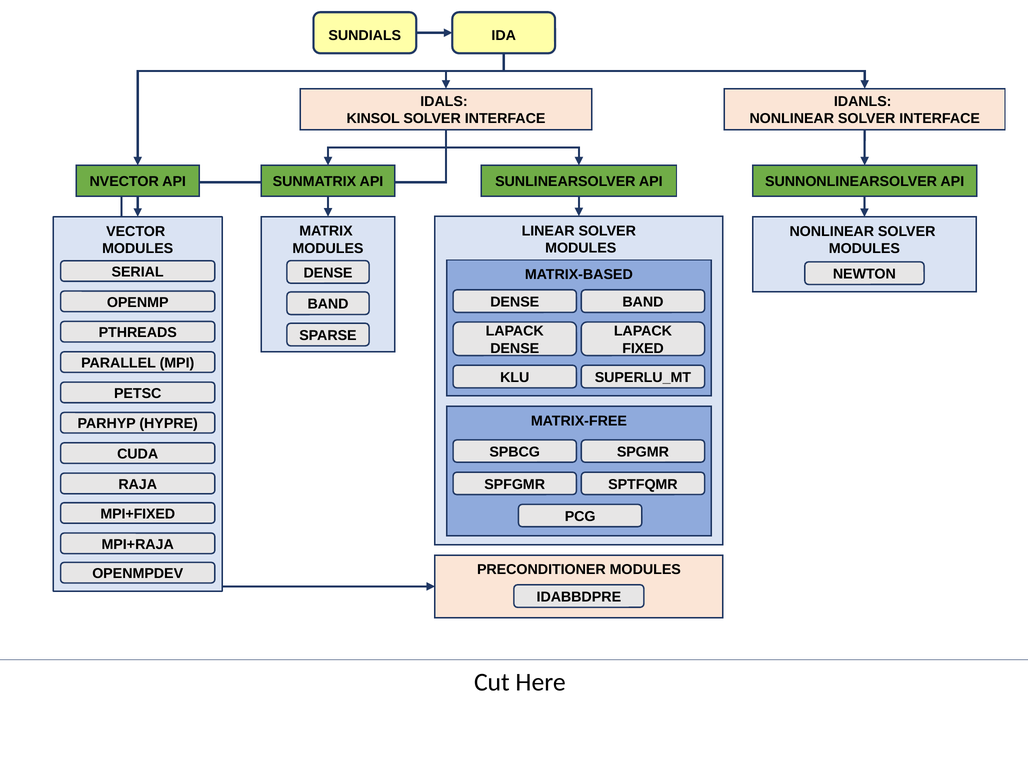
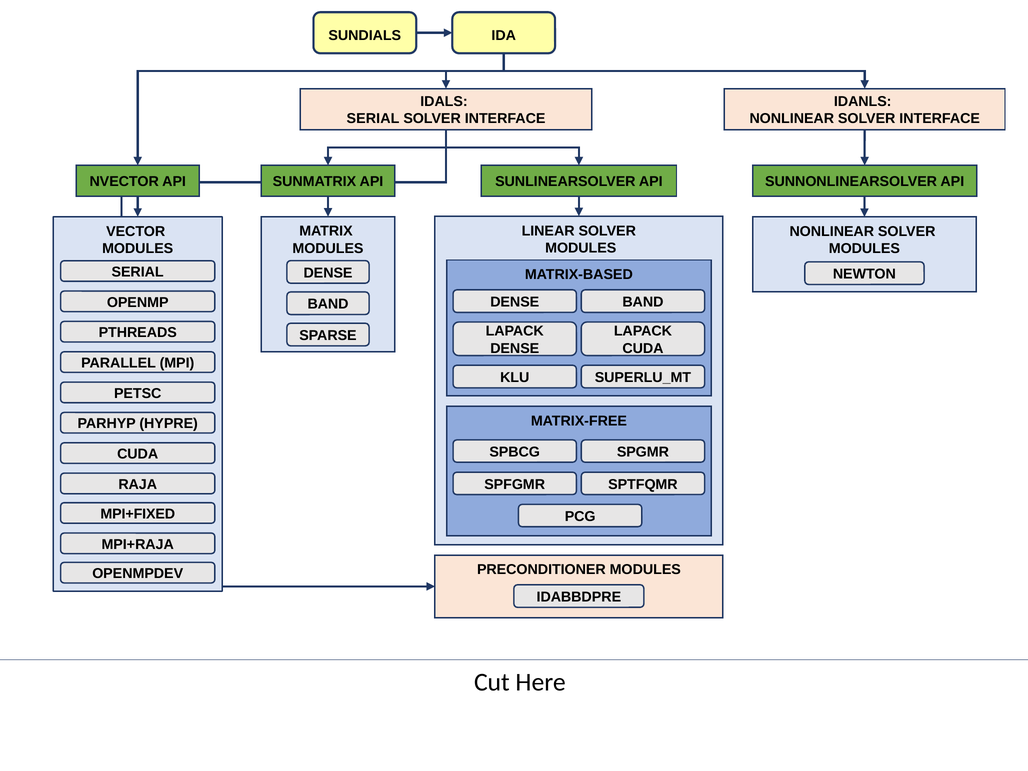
KINSOL: KINSOL -> SERIAL (373, 119)
FIXED: FIXED -> CUDA (643, 348)
